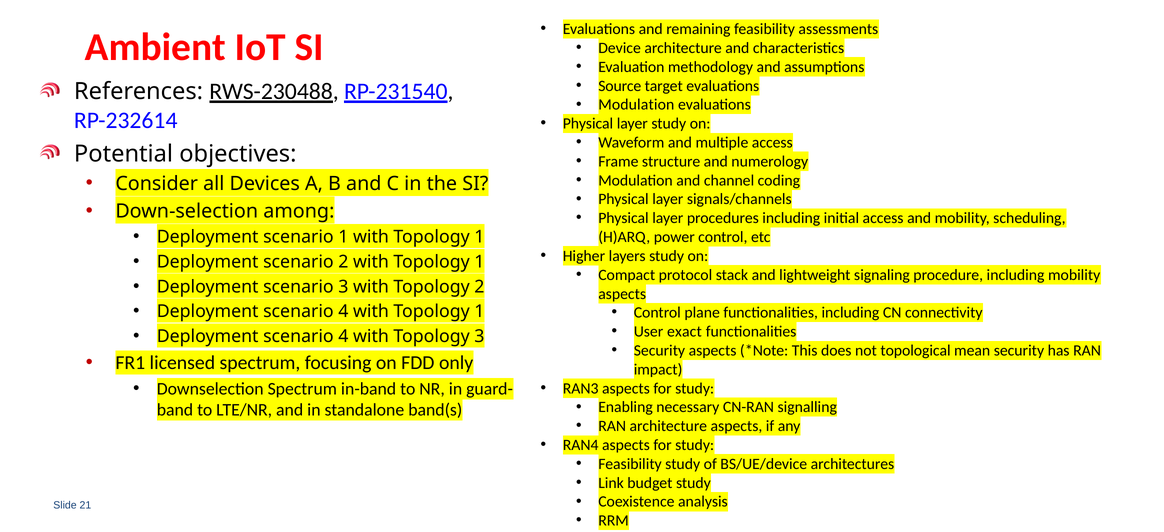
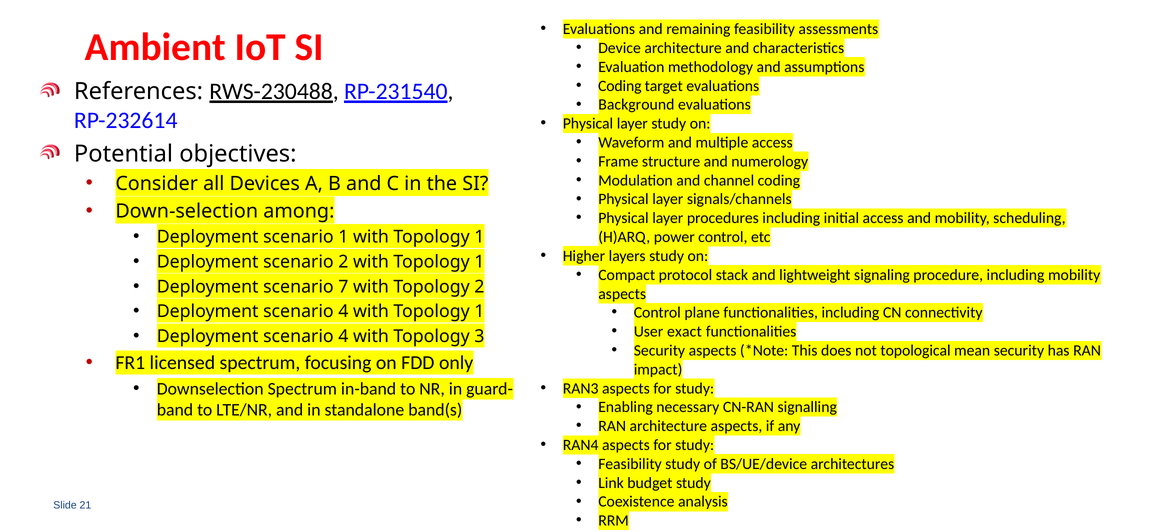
Source: Source -> Coding (620, 86)
Modulation: Modulation -> Background (636, 105)
scenario 3: 3 -> 7 (343, 287)
